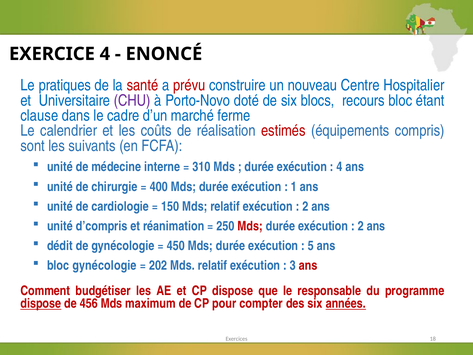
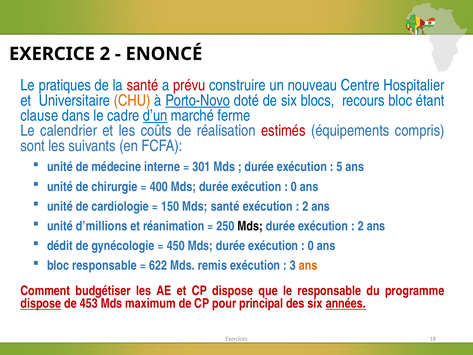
EXERCICE 4: 4 -> 2 (105, 54)
CHU colour: purple -> orange (132, 100)
Porto-Novo underline: none -> present (198, 100)
d’un underline: none -> present (155, 116)
310: 310 -> 301 (201, 167)
4: 4 -> 5 (340, 167)
1: 1 -> 0 (294, 187)
150 Mds relatif: relatif -> santé (225, 206)
d’compris: d’compris -> d’millions (102, 226)
Mds colour: red -> black (250, 226)
5: 5 -> 0 (311, 246)
bloc gynécologie: gynécologie -> responsable (105, 265)
202: 202 -> 622 (158, 265)
relatif: relatif -> remis (212, 265)
ans colour: red -> orange (308, 265)
456: 456 -> 453 (89, 303)
compter: compter -> principal (261, 303)
